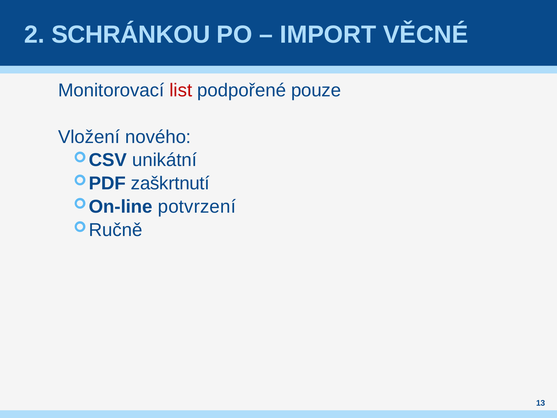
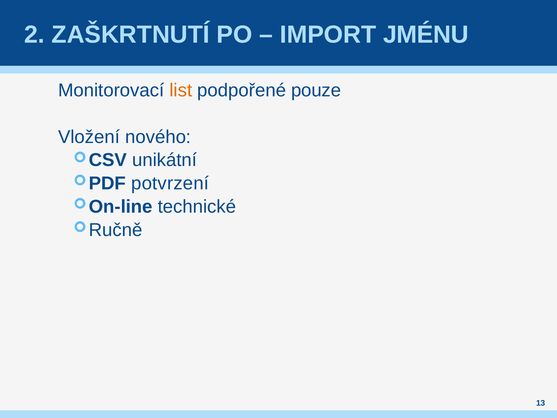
SCHRÁNKOU: SCHRÁNKOU -> ZAŠKRTNUTÍ (131, 35)
VĚCNÉ: VĚCNÉ -> JMÉNU (426, 35)
list colour: red -> orange (181, 90)
zaškrtnutí: zaškrtnutí -> potvrzení (170, 183)
potvrzení: potvrzení -> technické (197, 207)
